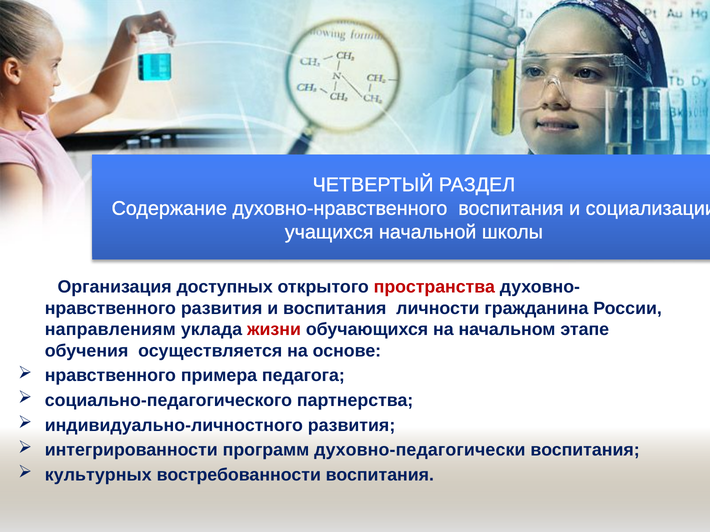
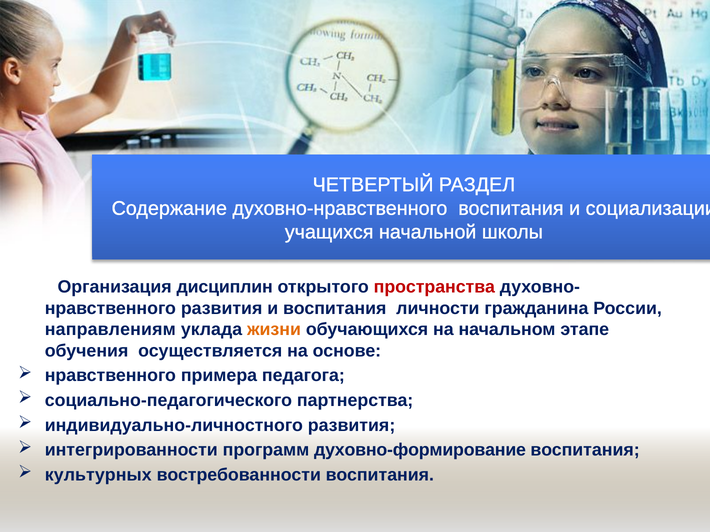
доступных: доступных -> дисциплин (225, 287)
жизни colour: red -> orange (274, 330)
духовно-педагогически: духовно-педагогически -> духовно-формирование (420, 451)
